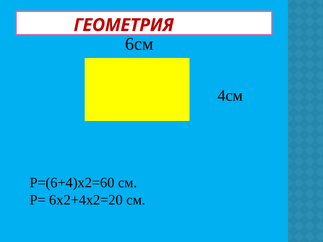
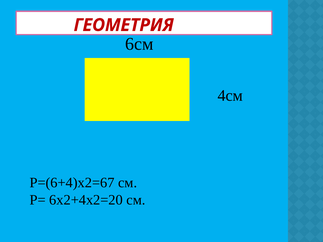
Р=(6+4)х2=60: Р=(6+4)х2=60 -> Р=(6+4)х2=67 (72, 183)
